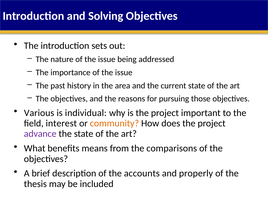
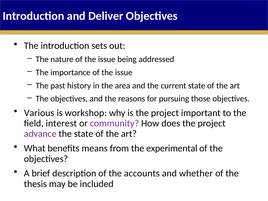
Solving: Solving -> Deliver (106, 16)
individual: individual -> workshop (86, 113)
community colour: orange -> purple (114, 123)
comparisons: comparisons -> experimental (172, 148)
properly: properly -> whether (196, 173)
